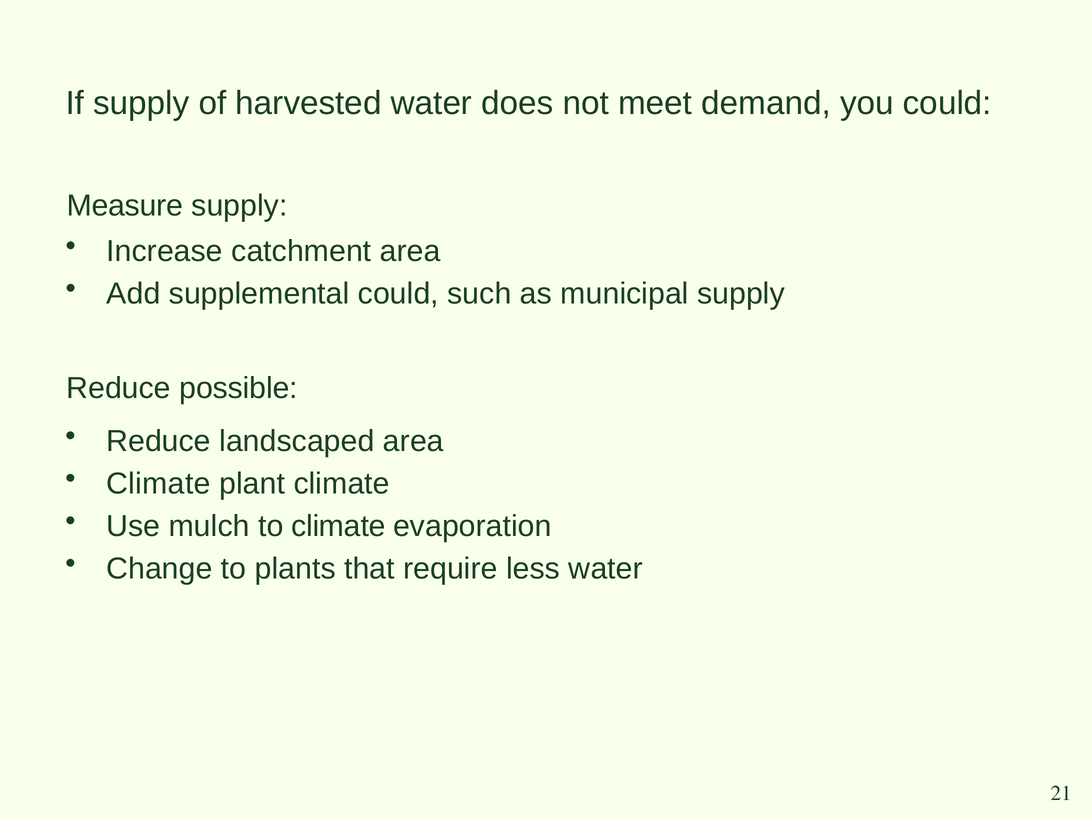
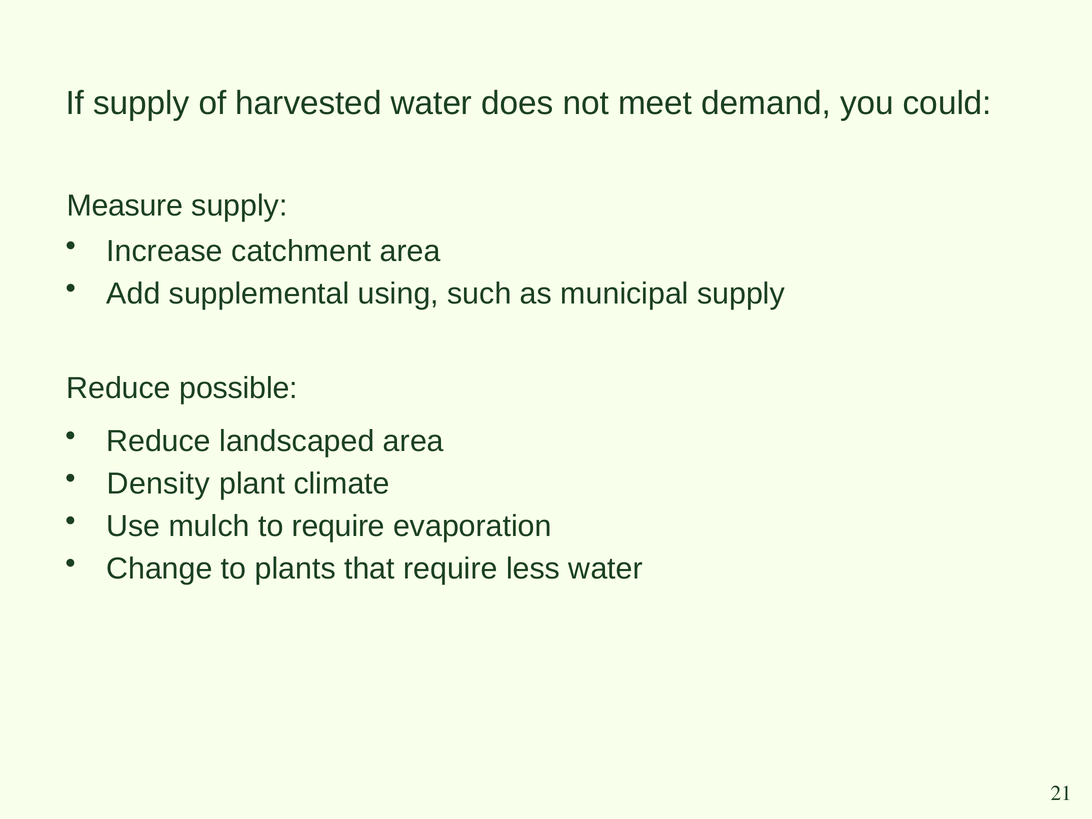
supplemental could: could -> using (398, 294)
Climate: Climate -> Density (158, 484)
to climate: climate -> require (338, 526)
